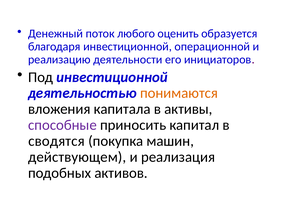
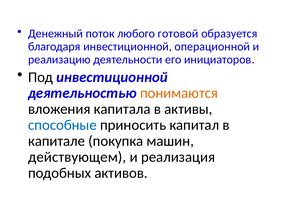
оценить: оценить -> готовой (178, 34)
способные colour: purple -> blue (62, 125)
сводятся: сводятся -> капитале (57, 141)
